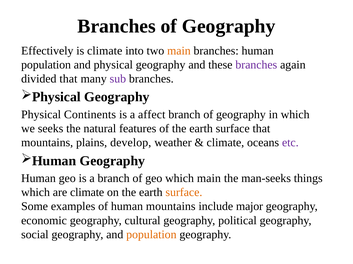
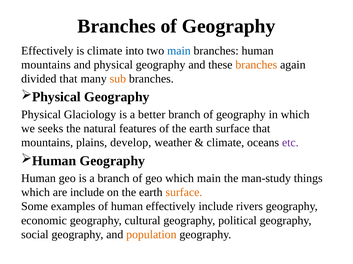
main colour: orange -> blue (179, 51)
population: population -> mountains (46, 65)
branches colour: purple -> orange (256, 65)
sub colour: purple -> orange (118, 79)
Continents: Continents -> Glaciology (90, 115)
affect: affect -> better (152, 115)
man-seeks: man-seeks -> man-study (266, 179)
are climate: climate -> include (87, 193)
human mountains: mountains -> effectively (171, 207)
major: major -> rivers (249, 207)
